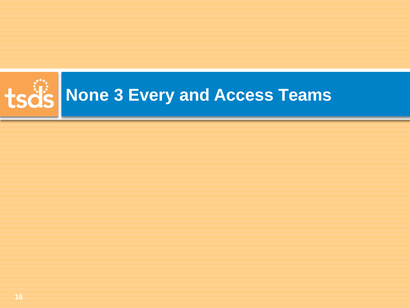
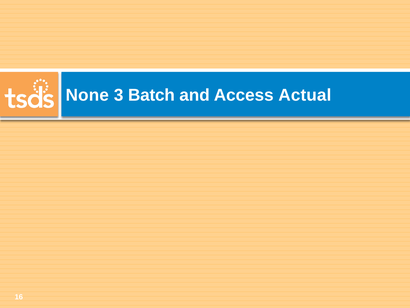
Every: Every -> Batch (151, 95)
Teams: Teams -> Actual (305, 95)
